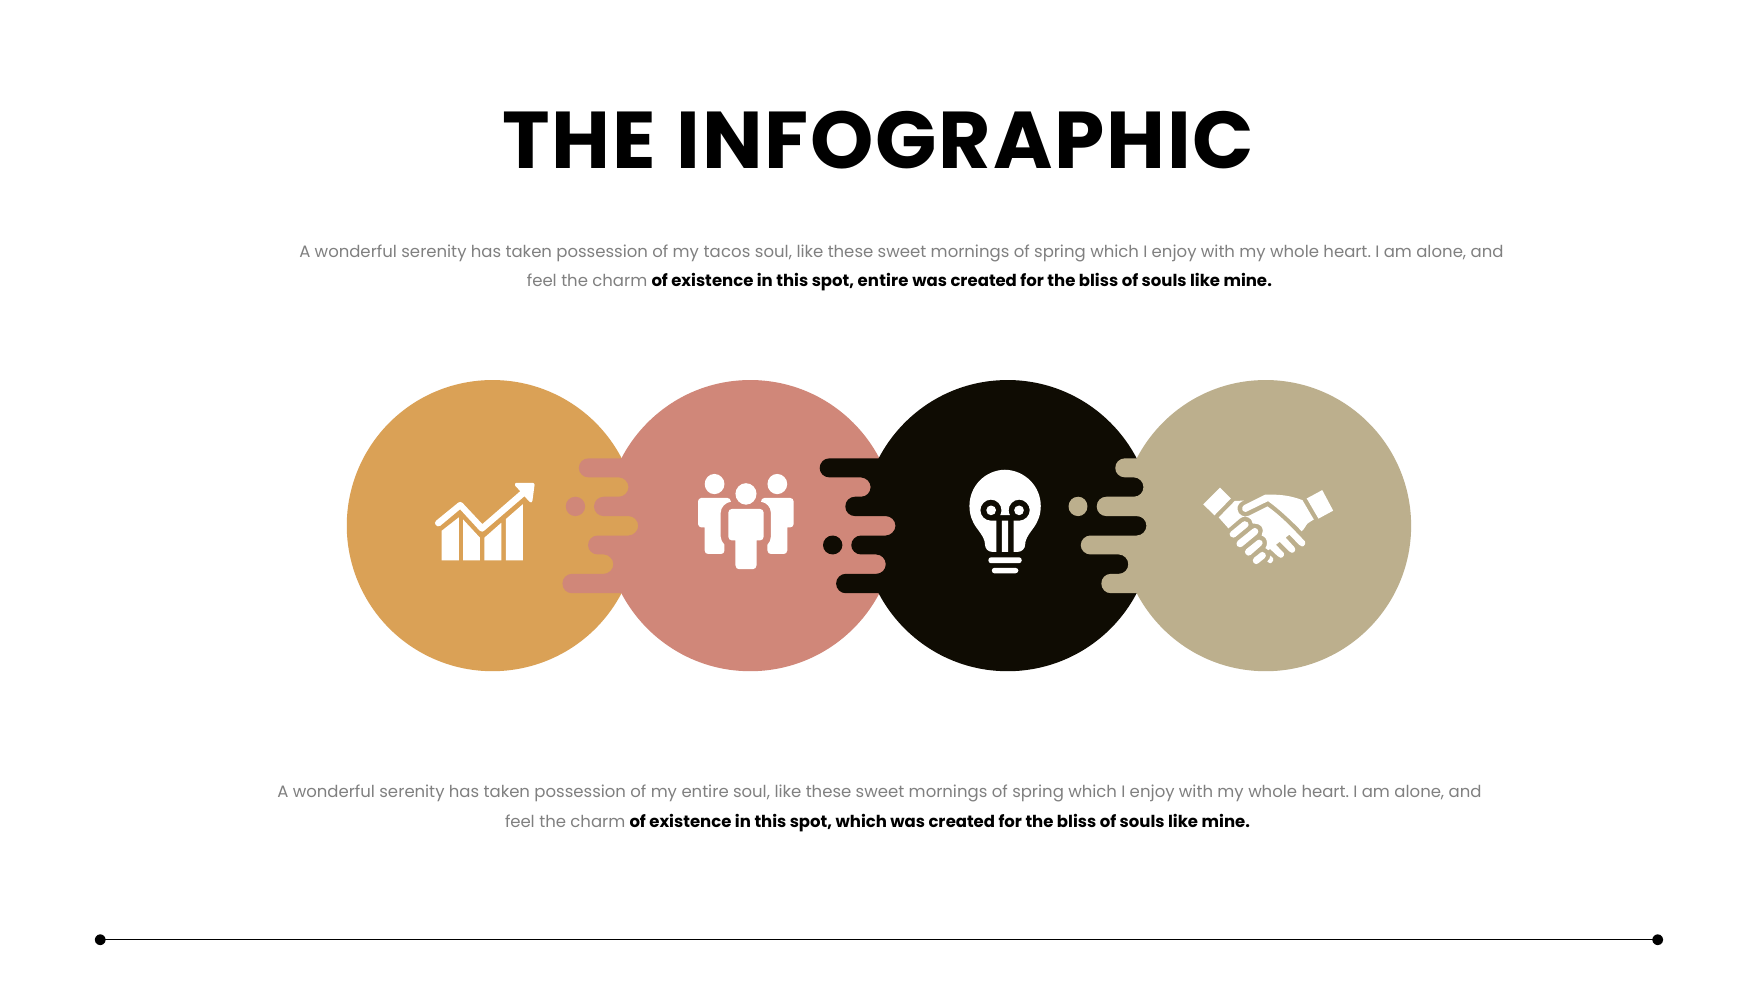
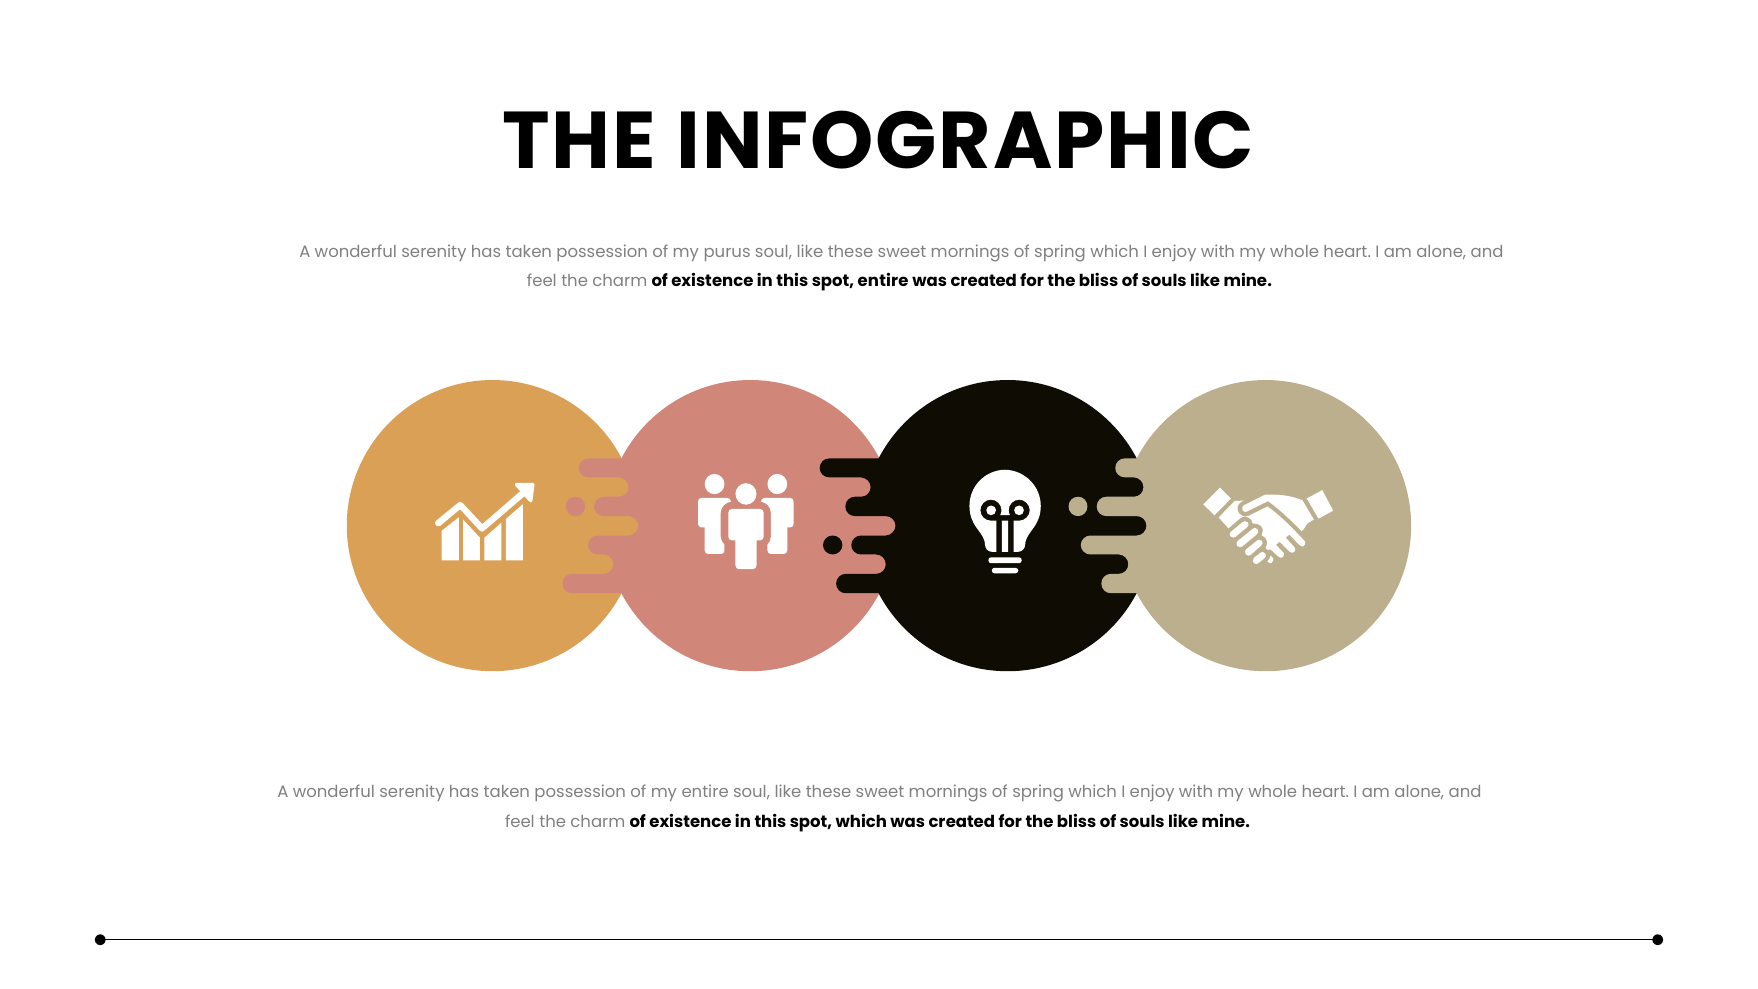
tacos: tacos -> purus (727, 252)
